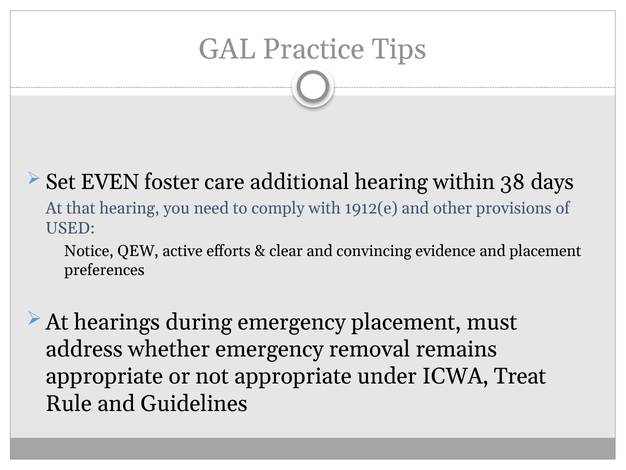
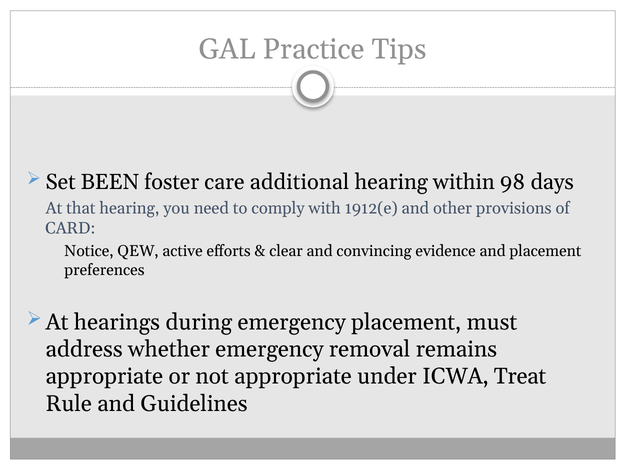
EVEN: EVEN -> BEEN (110, 182)
38: 38 -> 98 (513, 182)
USED: USED -> CARD (70, 228)
